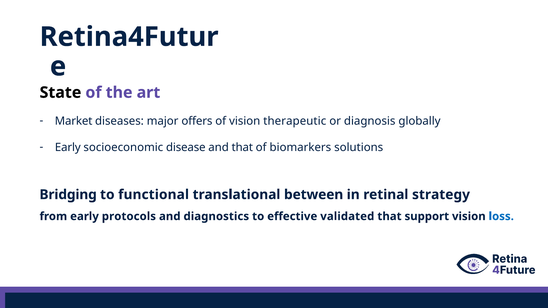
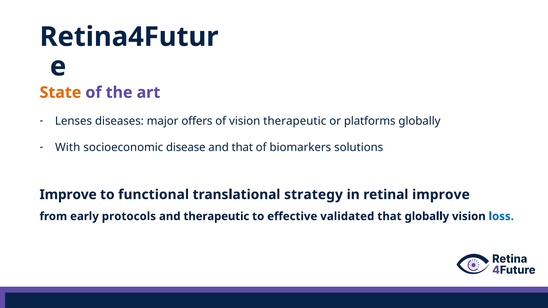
State colour: black -> orange (60, 93)
Market: Market -> Lenses (74, 121)
diagnosis: diagnosis -> platforms (370, 121)
Early: Early -> With (68, 148)
Bridging: Bridging -> Improve (68, 195)
between: between -> strategy (314, 195)
retinal strategy: strategy -> improve (441, 195)
and diagnostics: diagnostics -> therapeutic (216, 217)
that support: support -> globally (427, 217)
